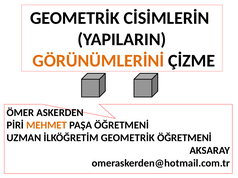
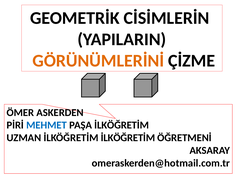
MEHMET colour: orange -> blue (47, 126)
PAŞA ÖĞRETMENİ: ÖĞRETMENİ -> İLKÖĞRETİM (122, 126)
İLKÖĞRETİM GEOMETRİK: GEOMETRİK -> İLKÖĞRETİM (128, 138)
